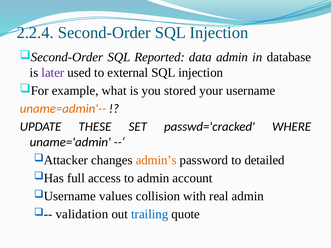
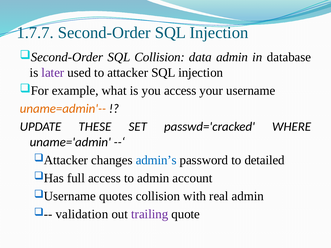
2.2.4: 2.2.4 -> 1.7.7 (35, 33)
SQL Reported: Reported -> Collision (160, 57)
external: external -> attacker (128, 73)
you stored: stored -> access (180, 91)
admin’s colour: orange -> blue (156, 160)
values: values -> quotes (116, 196)
trailing colour: blue -> purple (150, 214)
